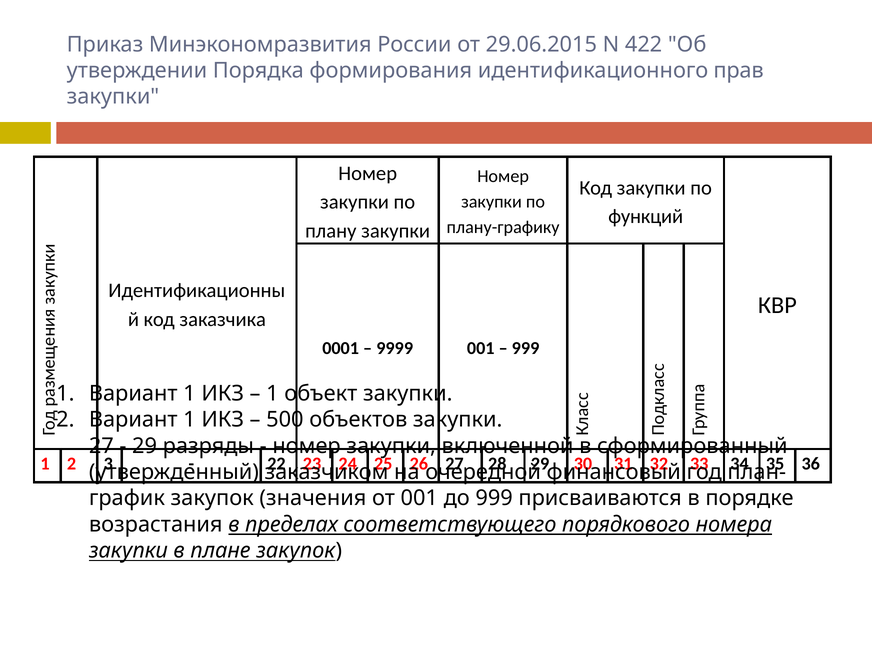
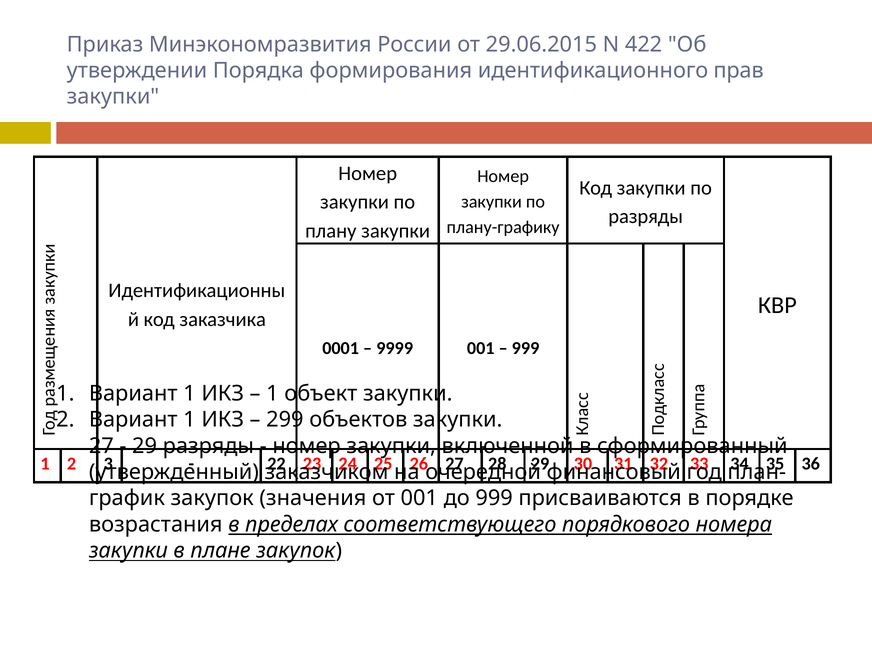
функций: функций -> разряды (646, 217)
500: 500 -> 299 (285, 420)
